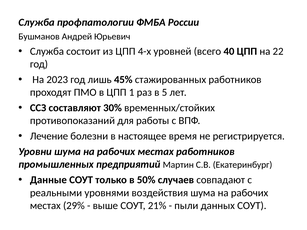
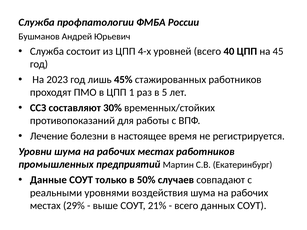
22: 22 -> 45 (278, 51)
пыли: пыли -> всего (186, 206)
